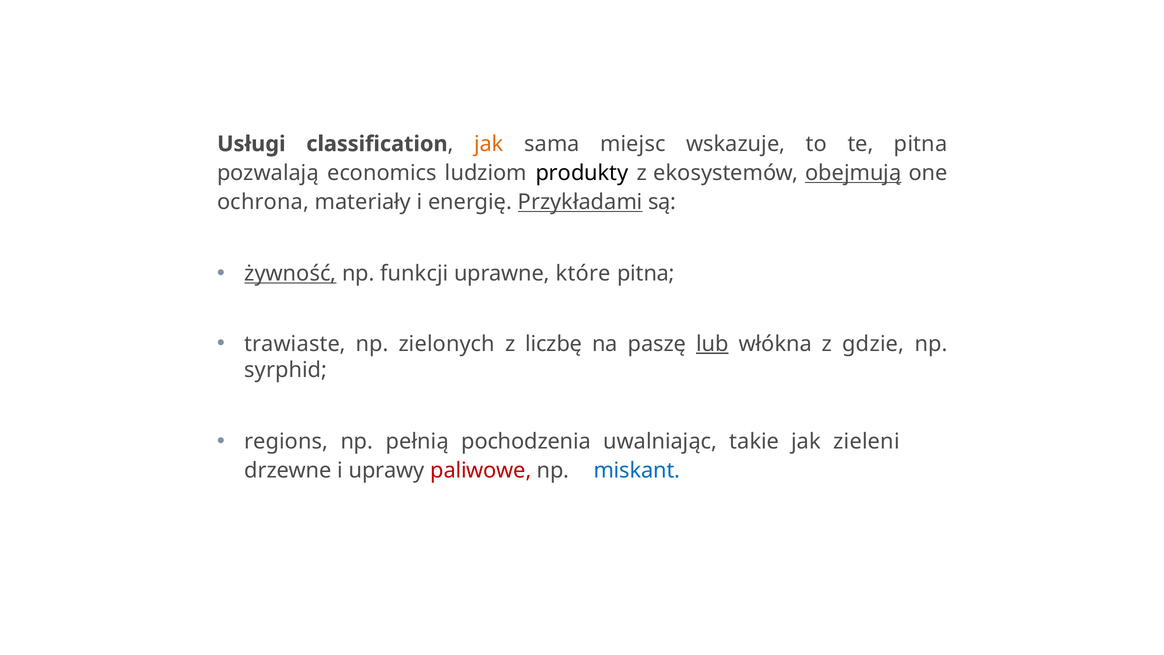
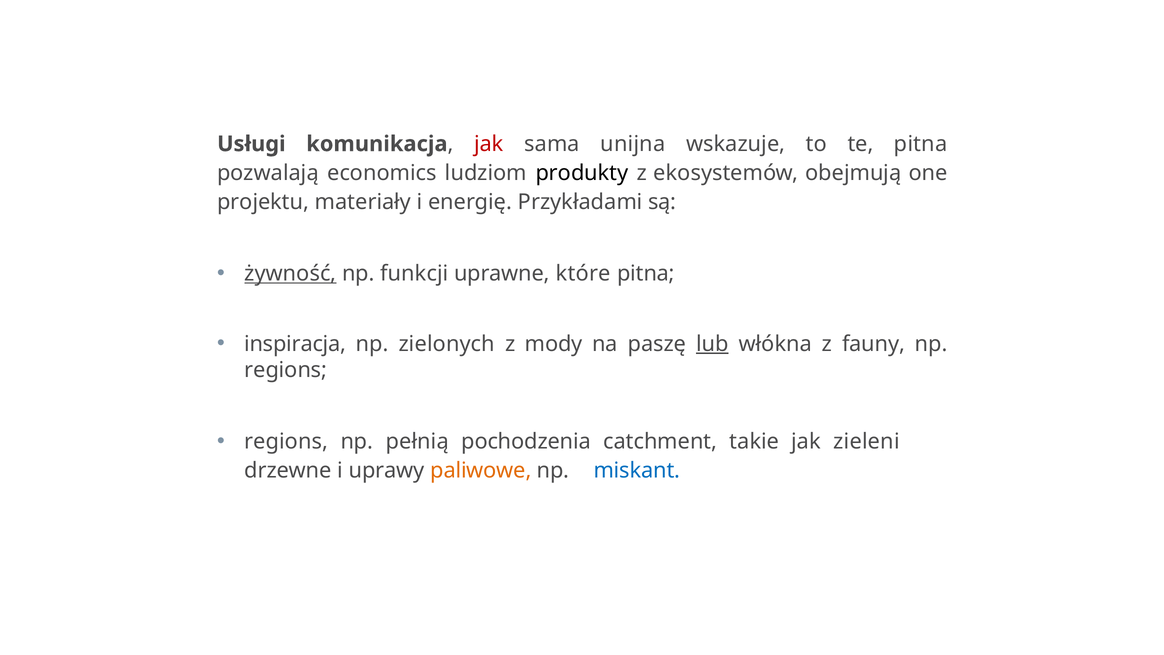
classification: classification -> komunikacja (377, 144)
jak colour: orange -> red (489, 144)
miejsc: miejsc -> unijna (633, 144)
obejmują underline: present -> none (853, 173)
ochrona: ochrona -> projektu (263, 202)
Przykładami underline: present -> none (580, 202)
trawiaste: trawiaste -> inspiracja (295, 344)
liczbę: liczbę -> mody (554, 344)
gdzie: gdzie -> fauny (874, 344)
syrphid: syrphid -> regions (286, 370)
uwalniając: uwalniając -> catchment (660, 441)
paliwowe colour: red -> orange (481, 470)
